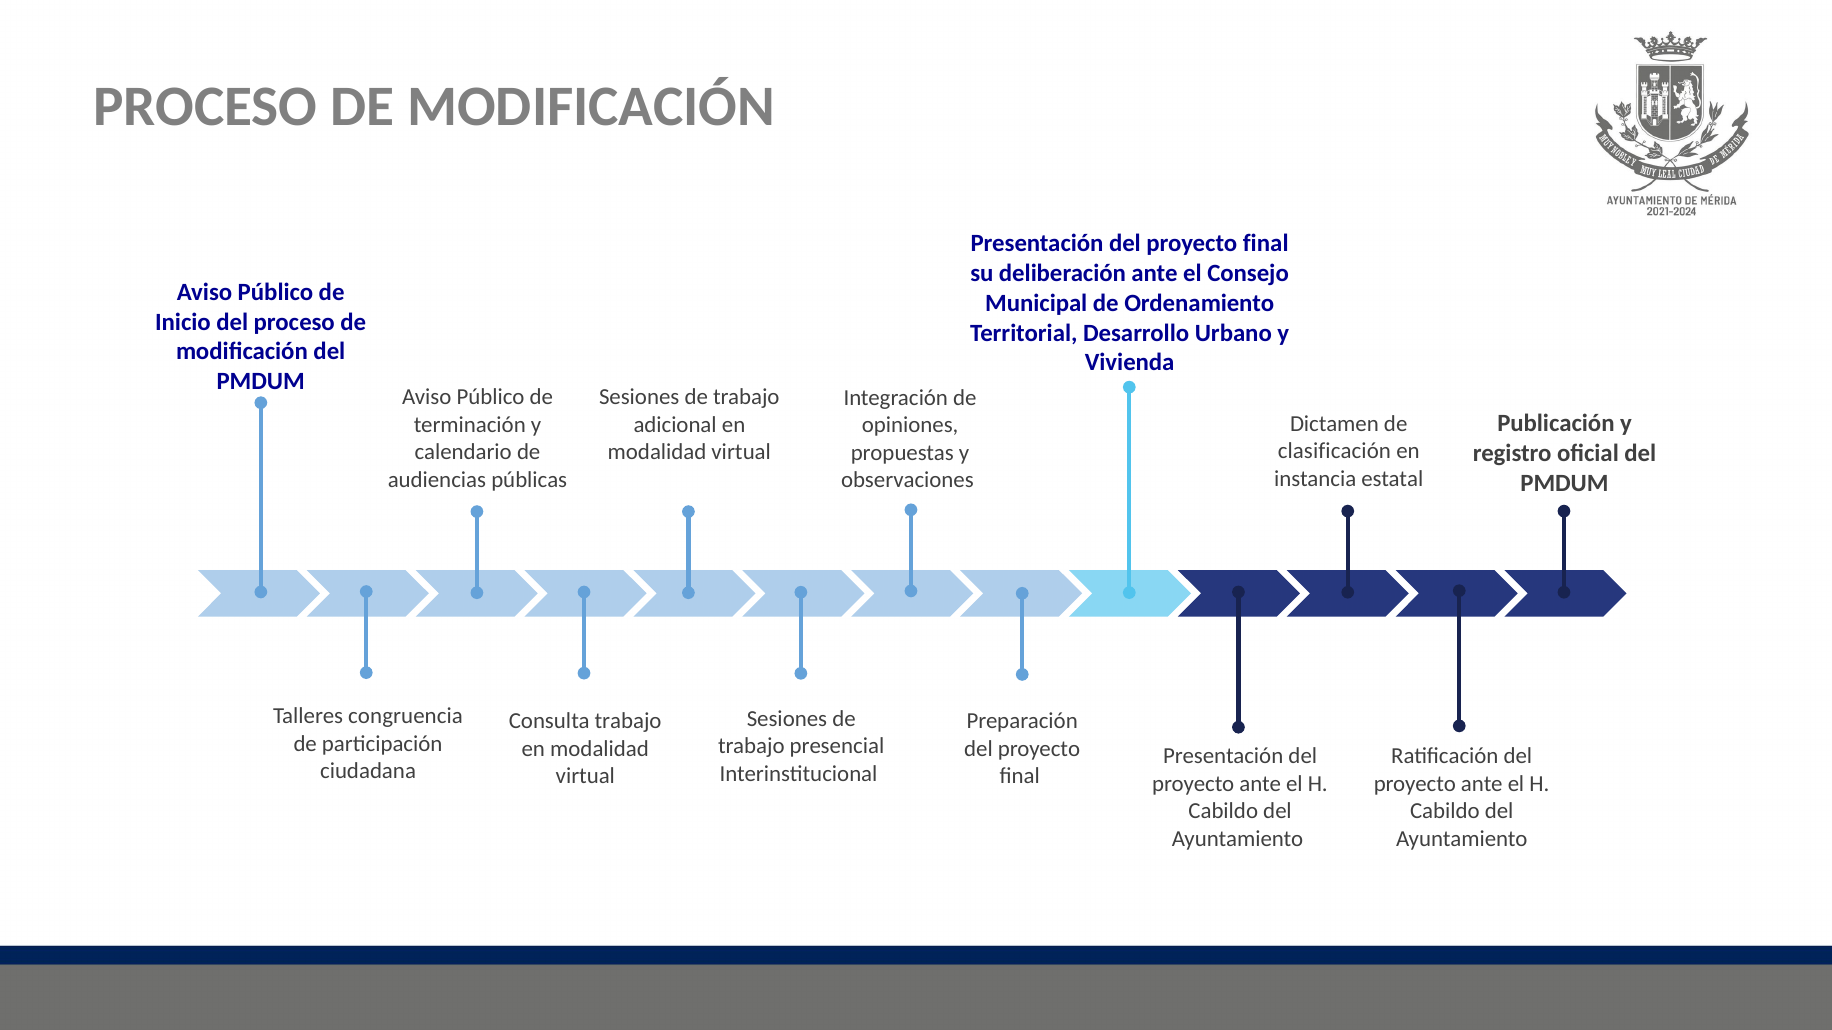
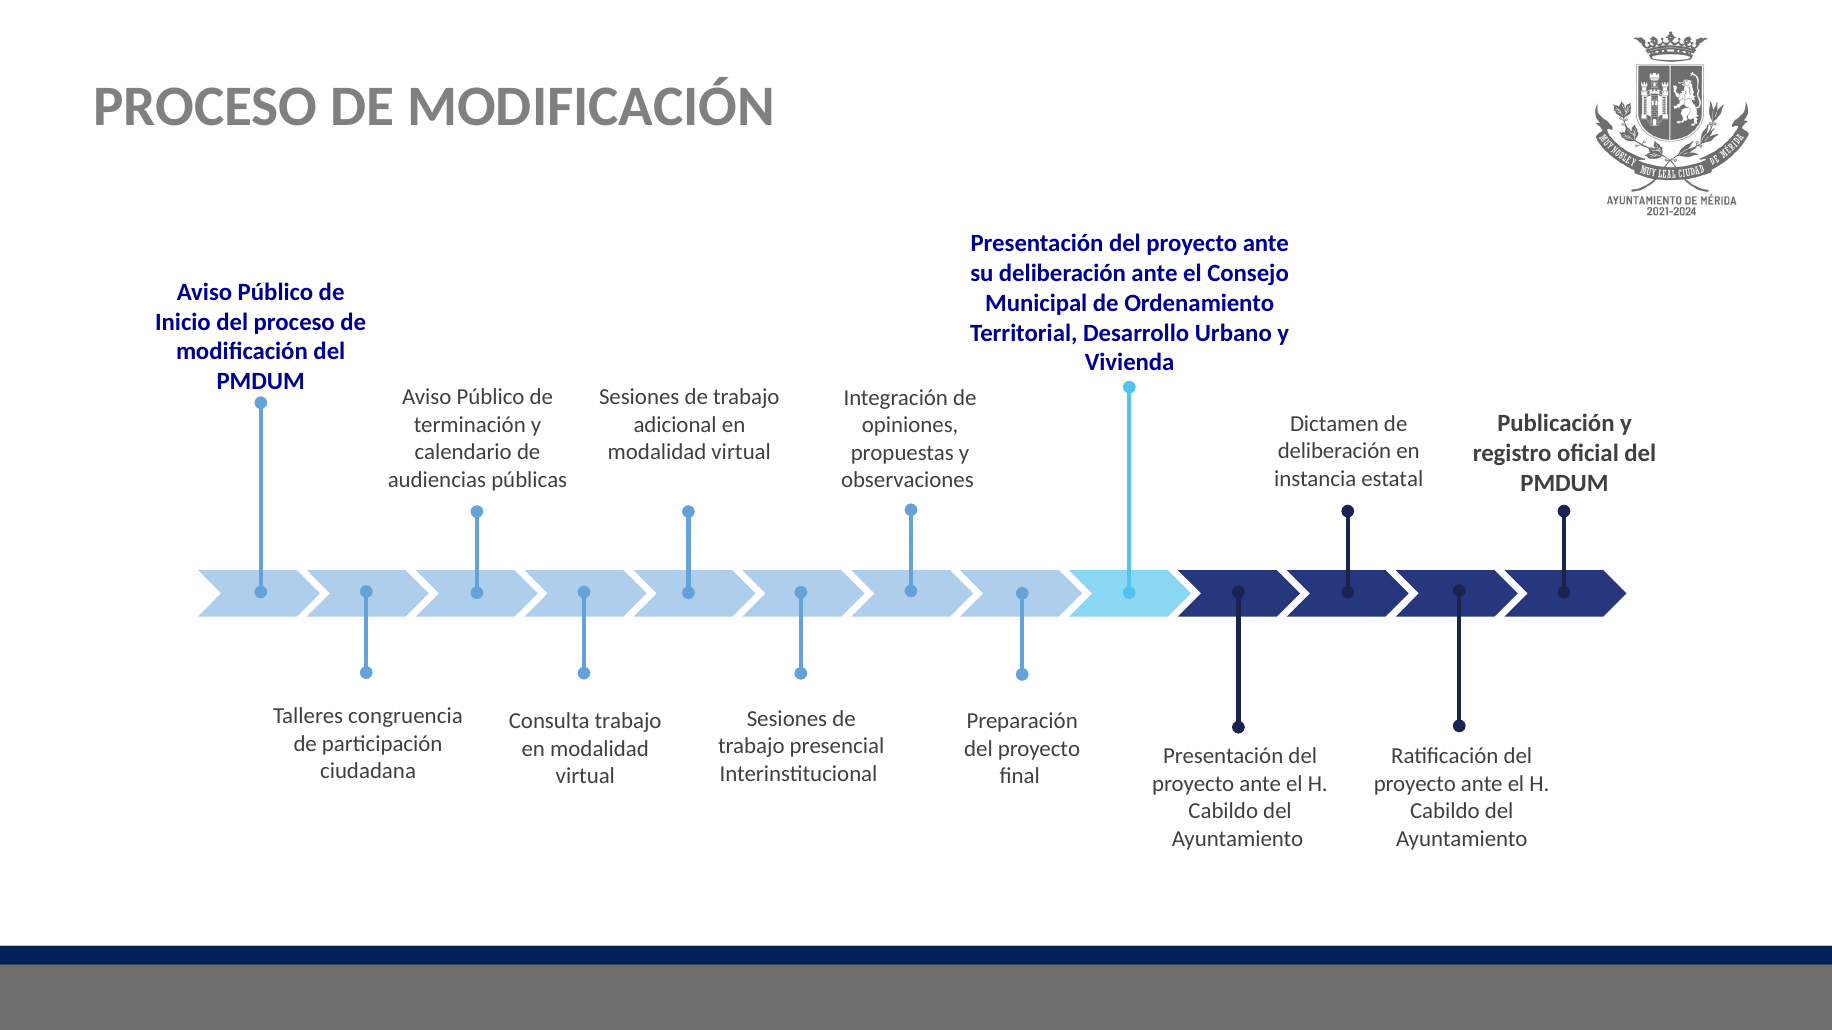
final: final -> ante (1266, 244)
clasificación: clasificación -> deliberación (1335, 451)
